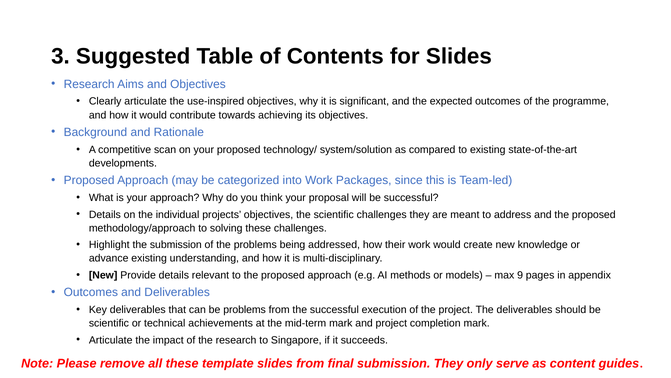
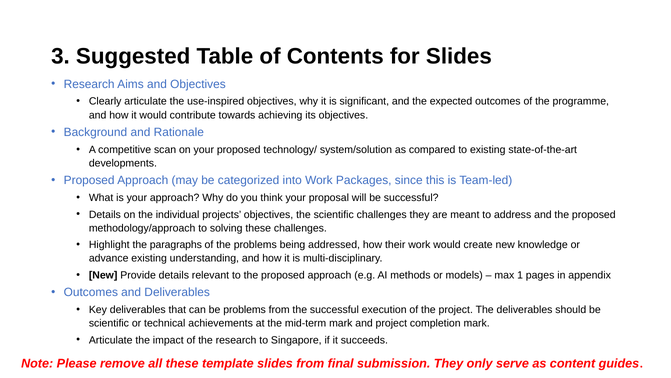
the submission: submission -> paragraphs (176, 245)
9: 9 -> 1 (520, 275)
